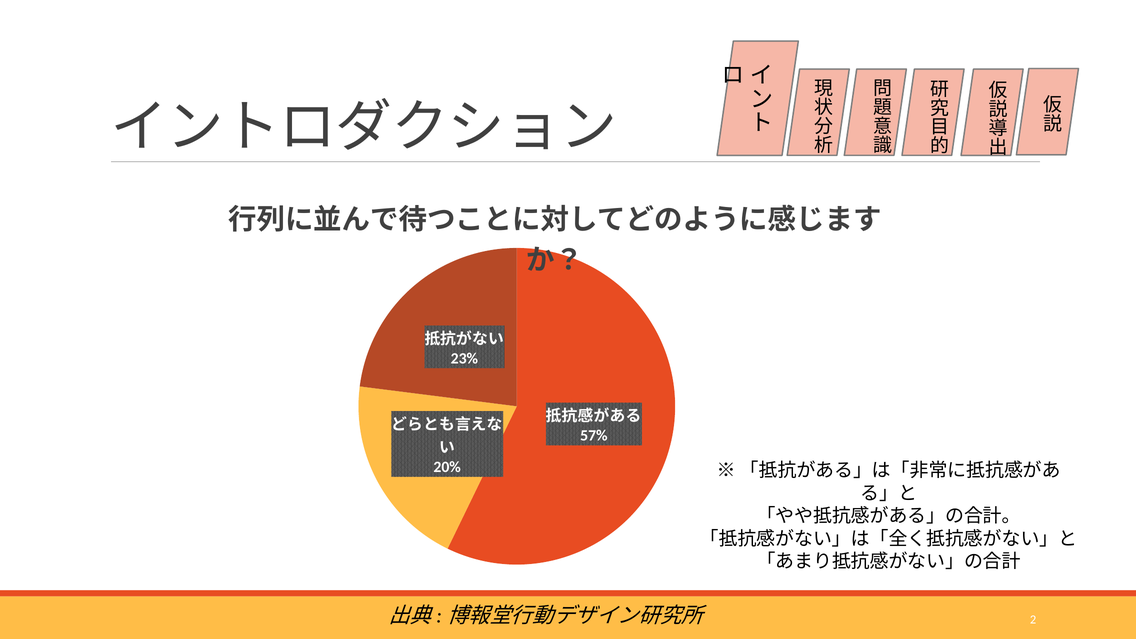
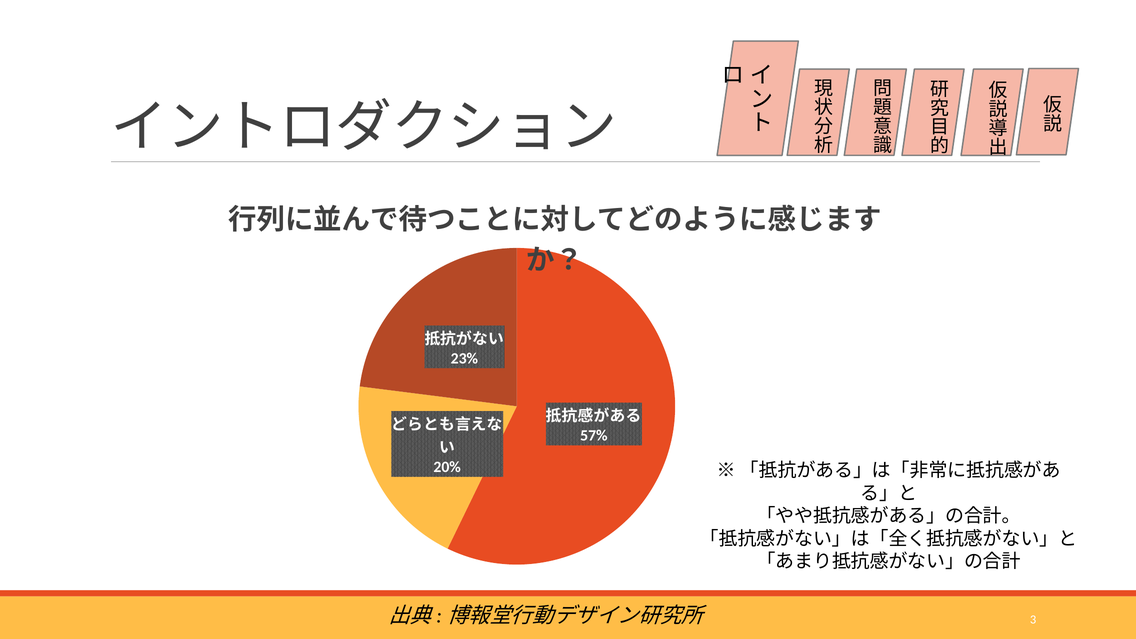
2: 2 -> 3 (1033, 620)
